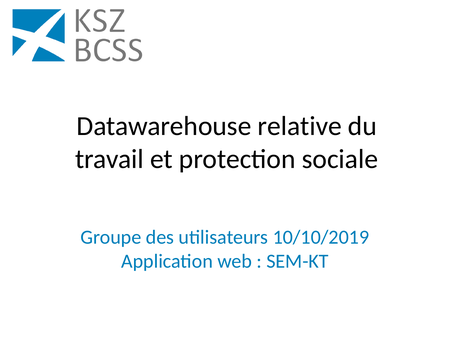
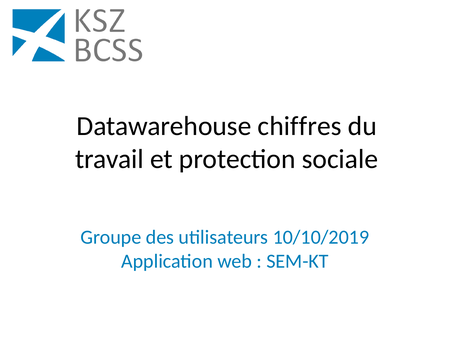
relative: relative -> chiffres (300, 126)
